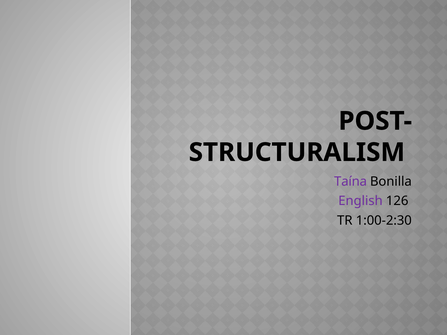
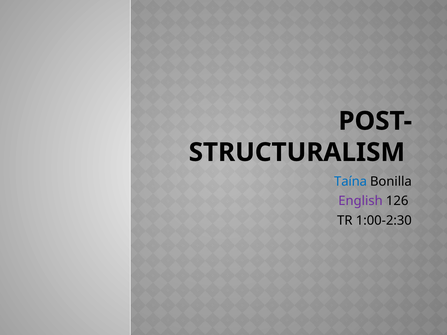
Taína colour: purple -> blue (351, 182)
